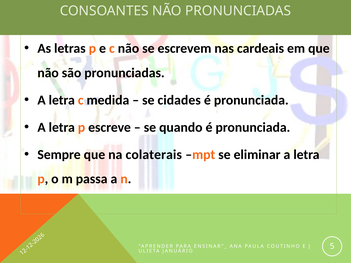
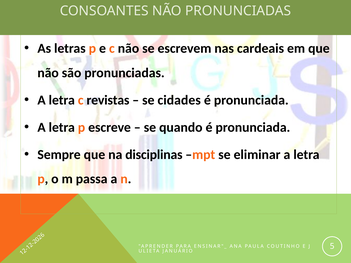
medida: medida -> revistas (108, 100)
colaterais: colaterais -> disciplinas (154, 155)
